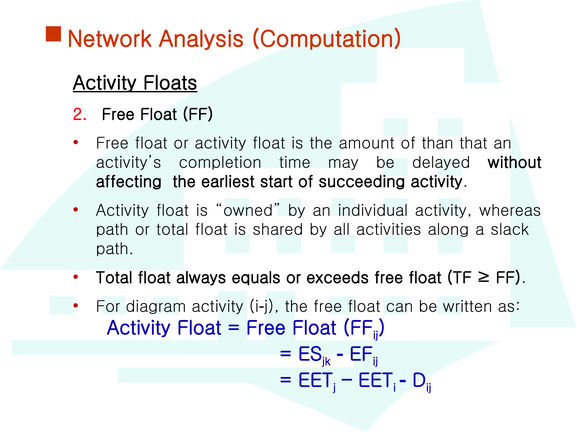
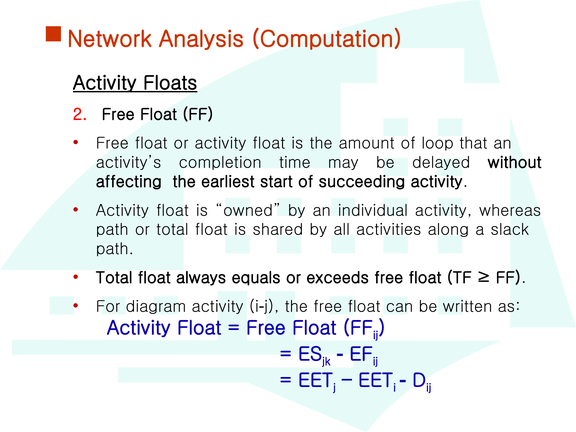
than: than -> loop (438, 143)
